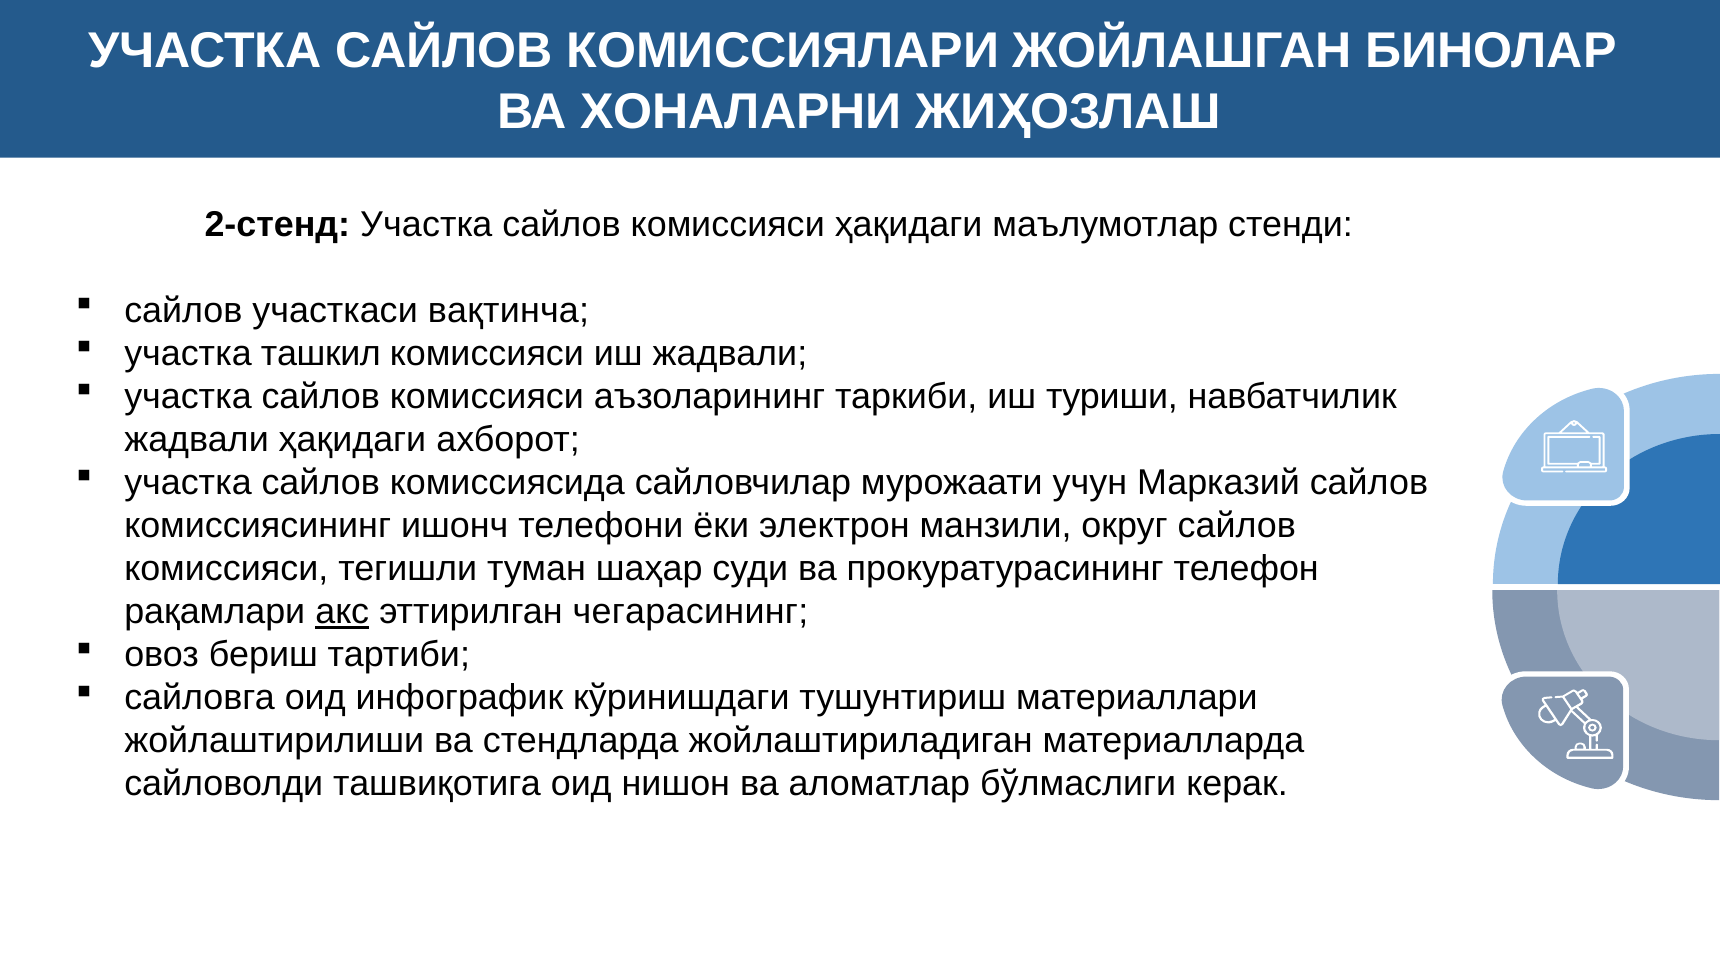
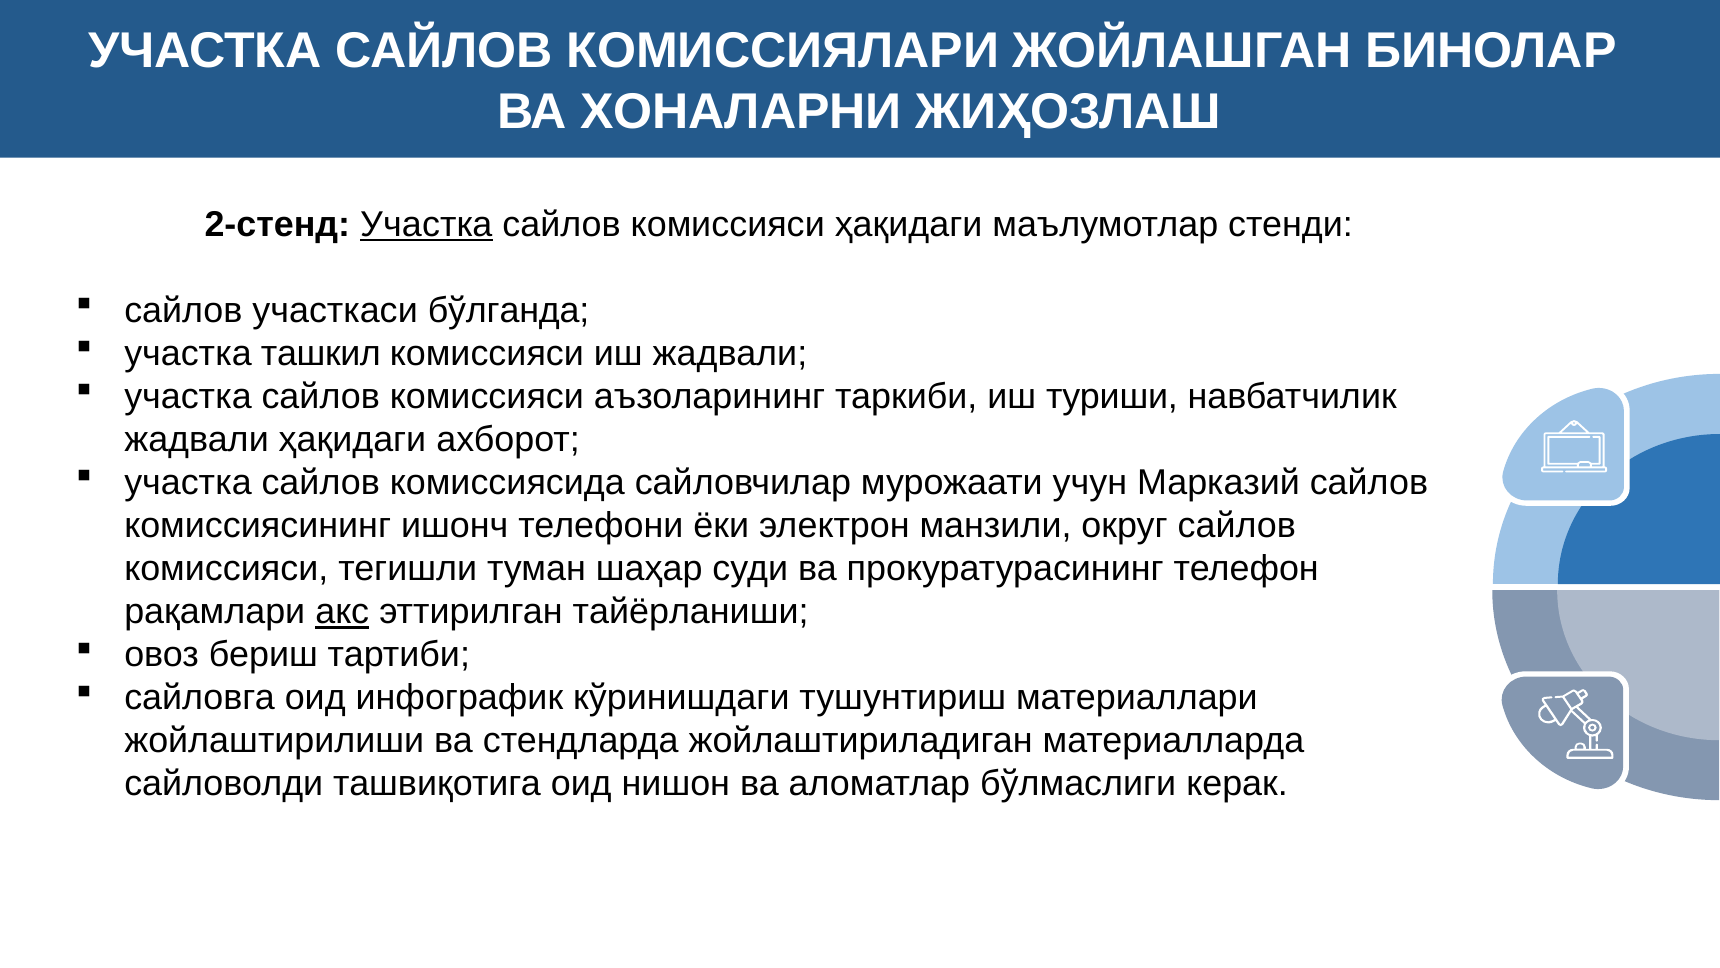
Участка underline: none -> present (426, 225)
вақтинча: вақтинча -> бўлганда (509, 311)
чегарасининг: чегарасининг -> тайёрланиши (691, 612)
